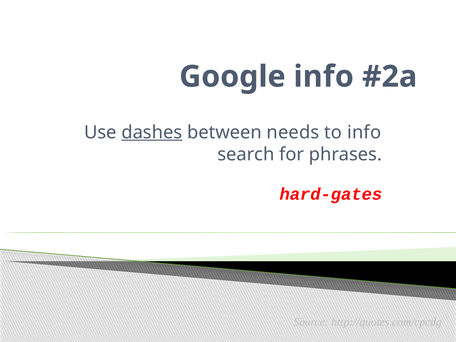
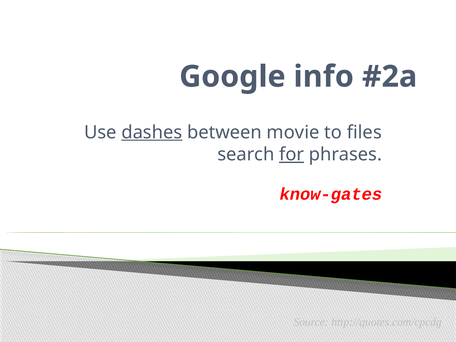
needs: needs -> movie (293, 132)
to info: info -> files (364, 132)
for underline: none -> present (292, 154)
hard-gates: hard-gates -> know-gates (331, 194)
